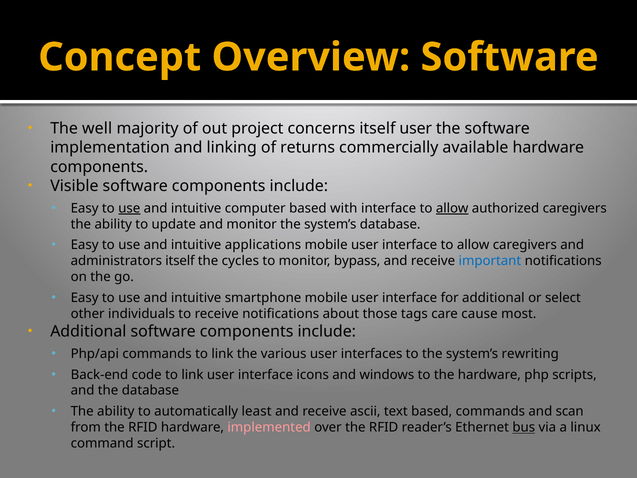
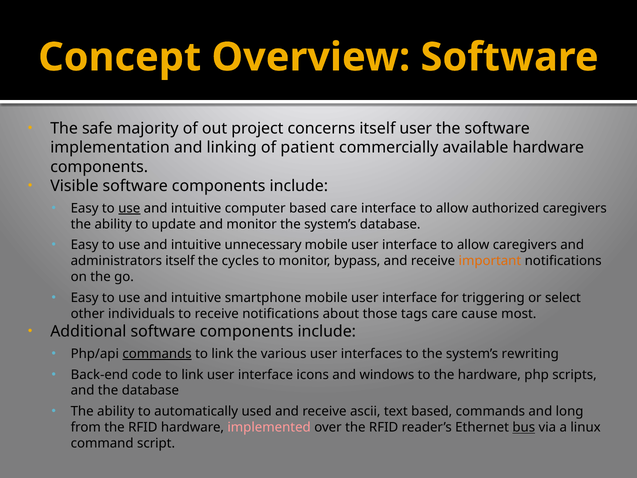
well: well -> safe (97, 128)
returns: returns -> patient (308, 148)
based with: with -> care (344, 208)
allow underline: present -> none (452, 208)
applications: applications -> unnecessary (263, 245)
important colour: blue -> orange (490, 261)
for additional: additional -> triggering (493, 298)
commands underline: none -> present (157, 354)
least: least -> used (257, 411)
scan: scan -> long (570, 411)
